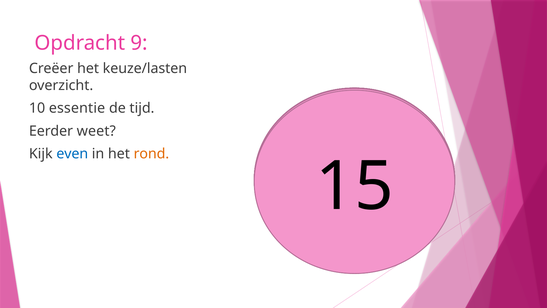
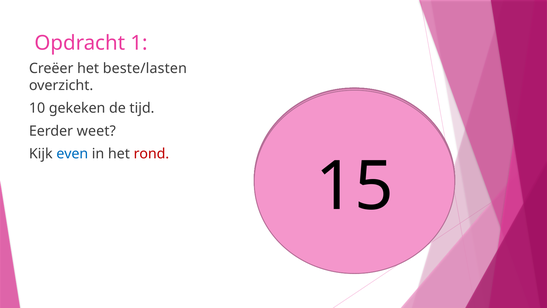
9: 9 -> 1 (139, 43)
keuze/lasten: keuze/lasten -> beste/lasten (145, 68)
essentie: essentie -> gekeken (77, 108)
rond colour: orange -> red (151, 154)
